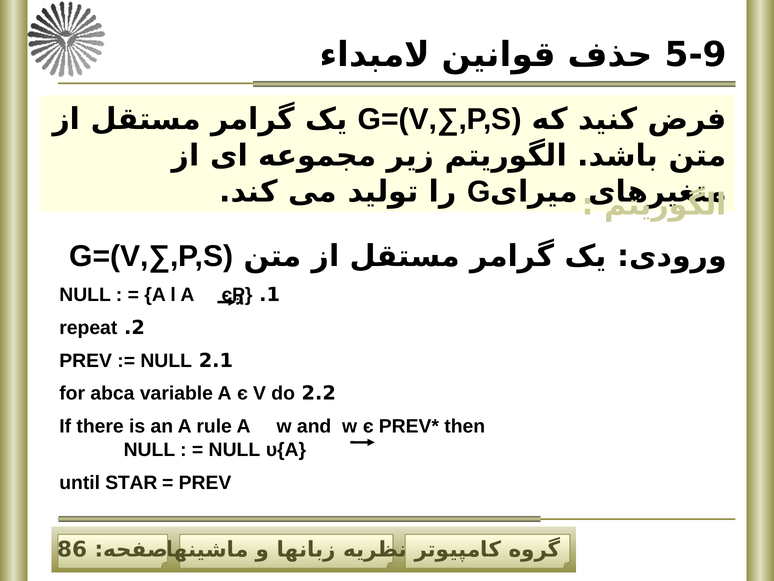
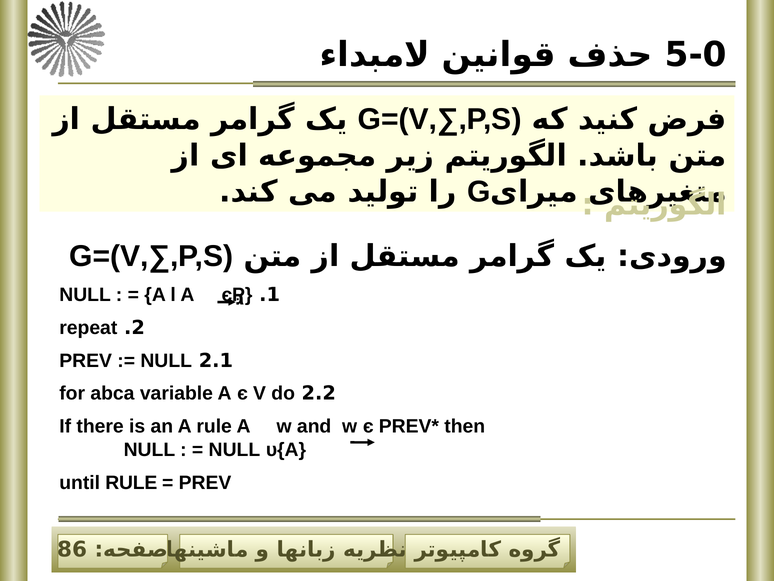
5-9: 5-9 -> 5-0 (696, 55)
until STAR: STAR -> RULE (131, 482)
